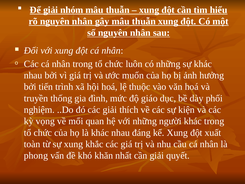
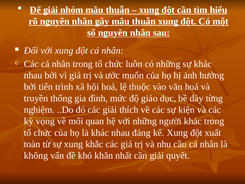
phối: phối -> từng (214, 98)
phong: phong -> không (36, 155)
